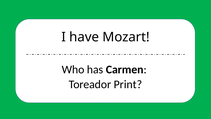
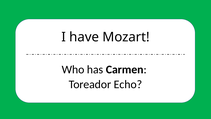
Print: Print -> Echo (128, 84)
